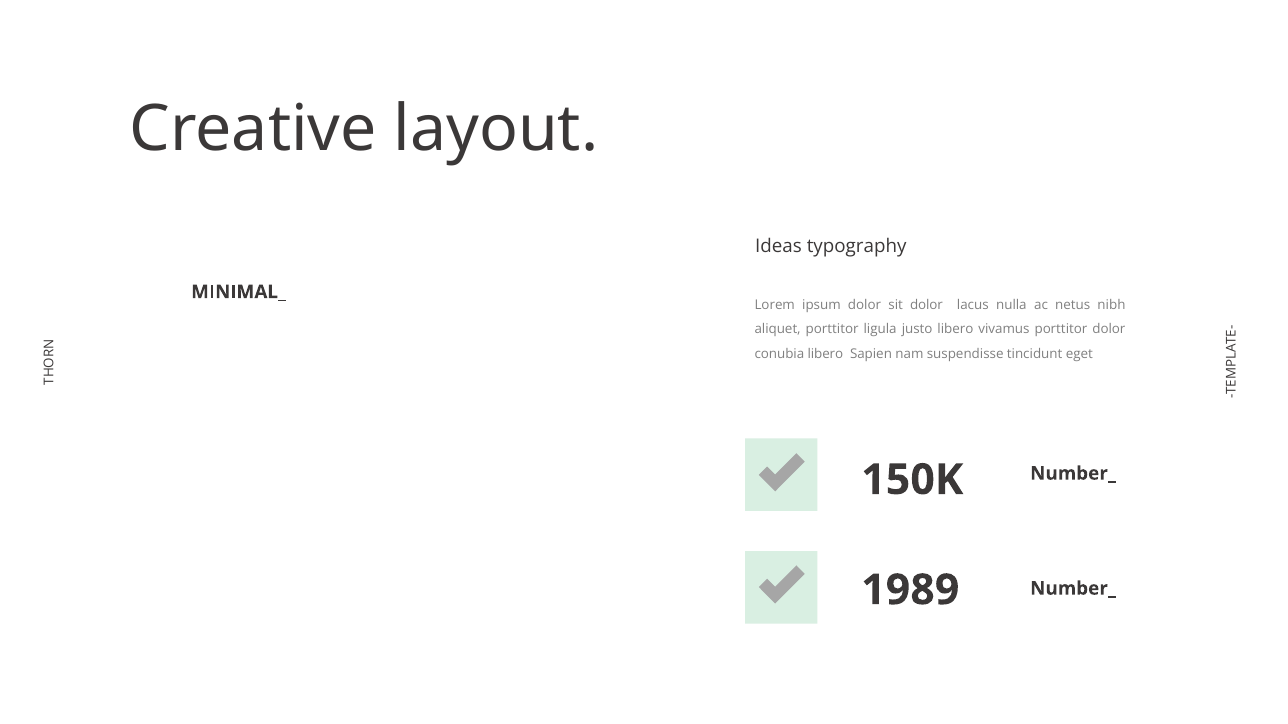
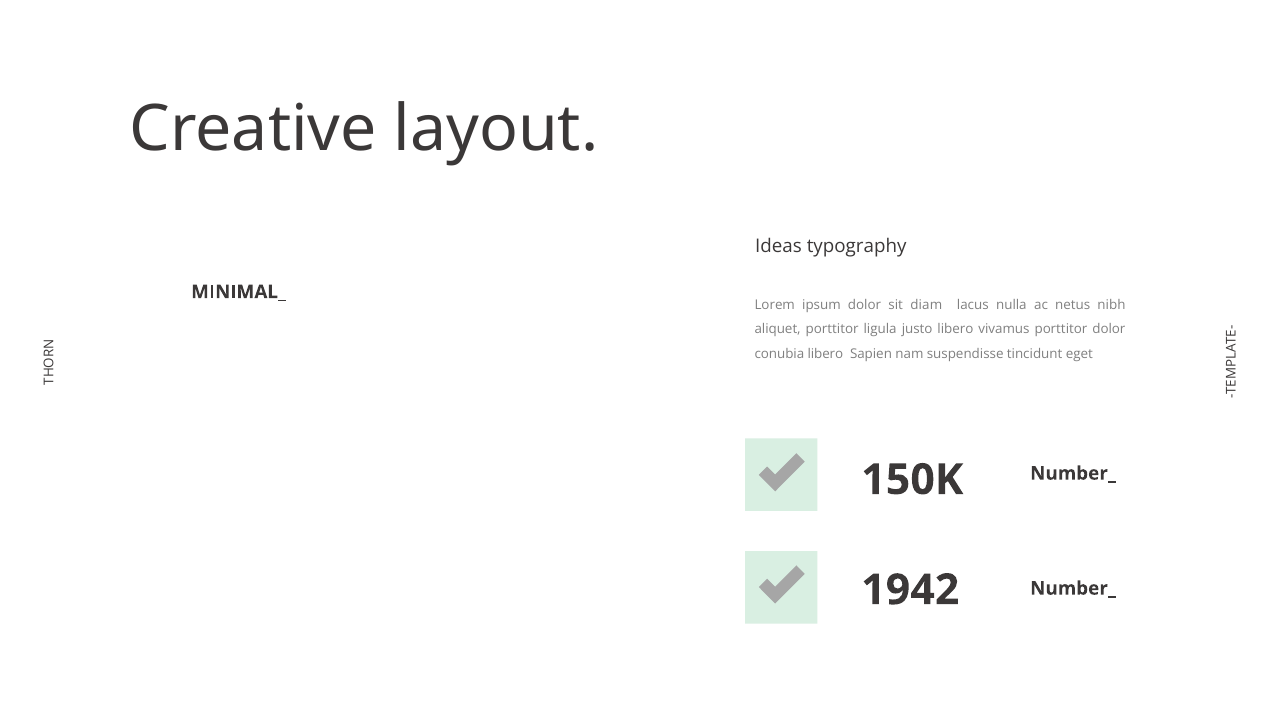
sit dolor: dolor -> diam (926, 306)
1989: 1989 -> 1942 (910, 590)
